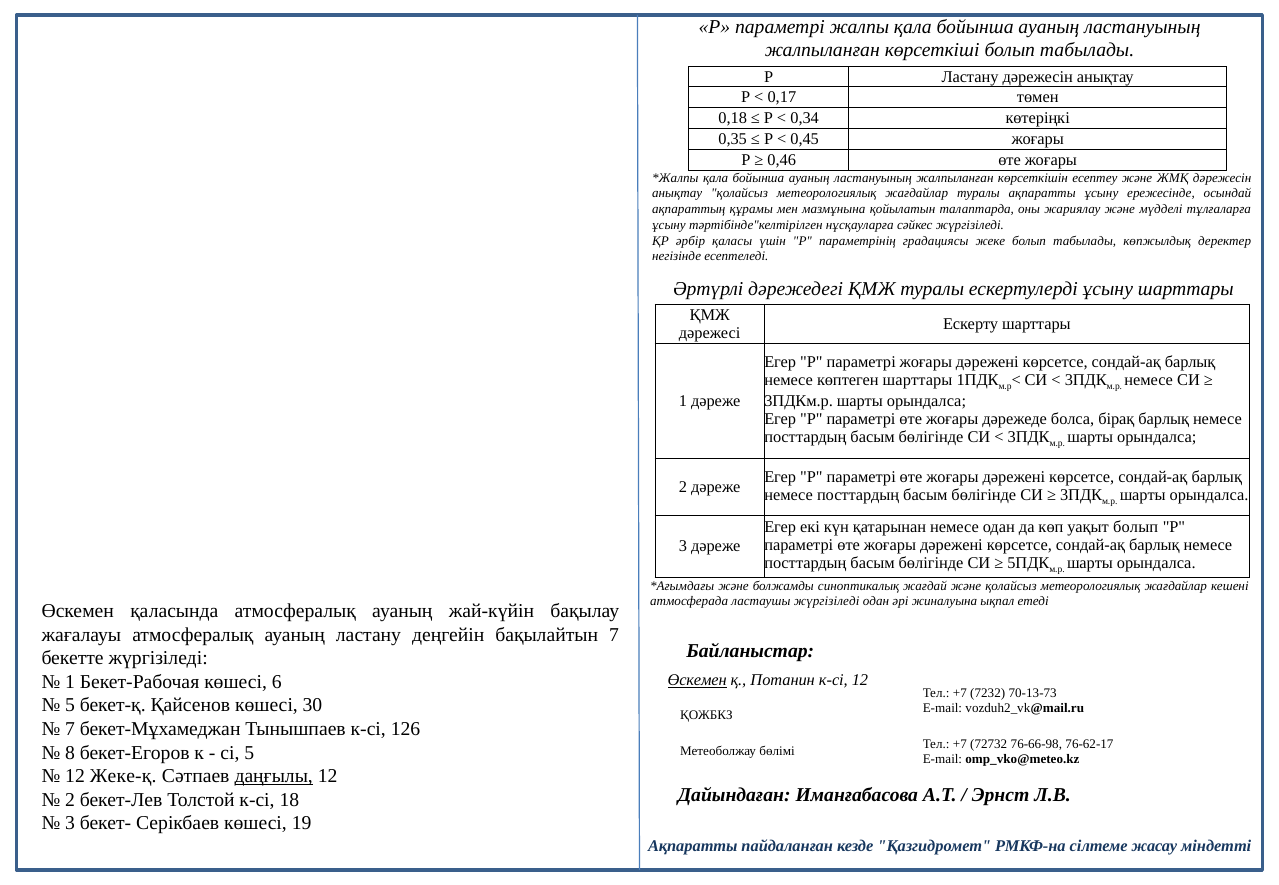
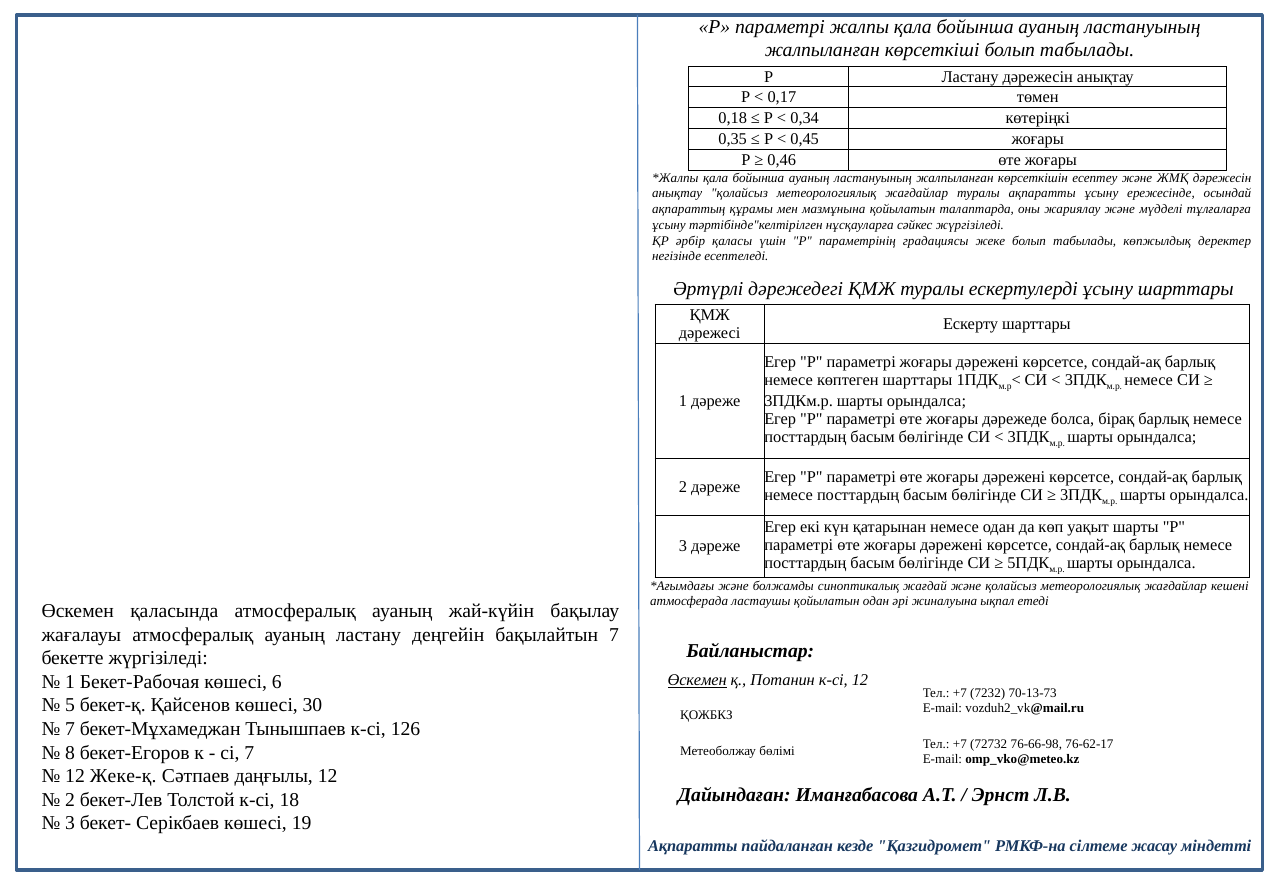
уақыт болып: болып -> шарты (1136, 527)
ластаушы жүргізіледі: жүргізіледі -> қойылатын (827, 602)
сі 5: 5 -> 7 (249, 753)
даңғылы underline: present -> none (274, 777)
